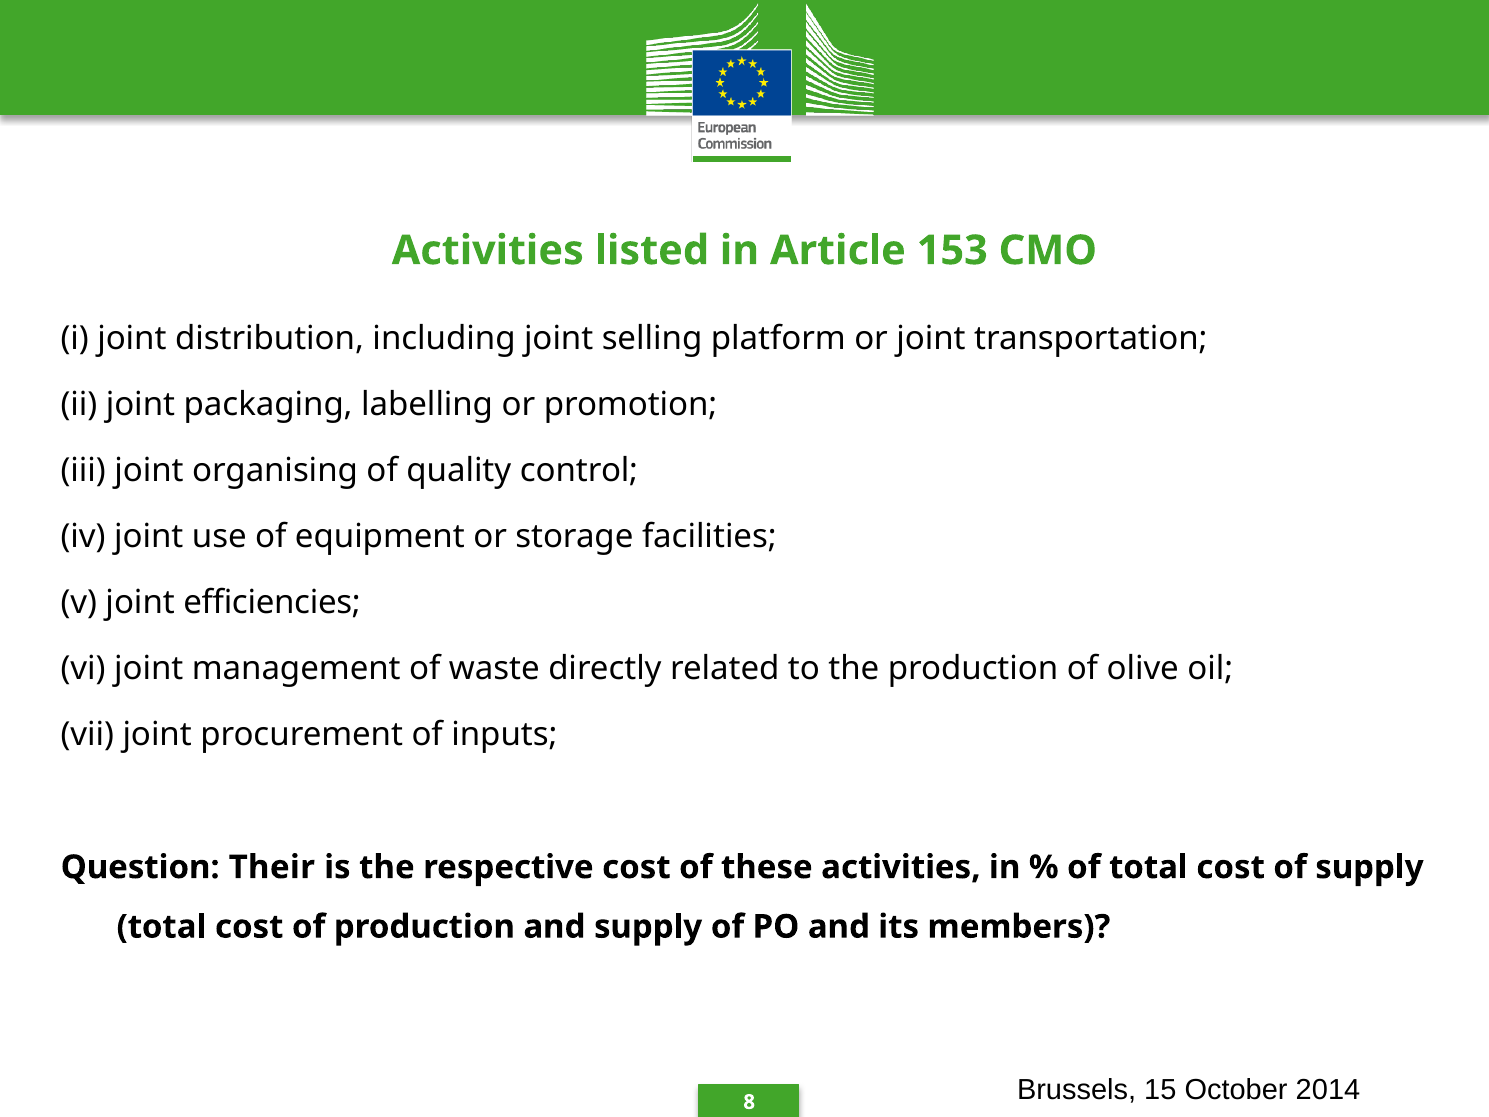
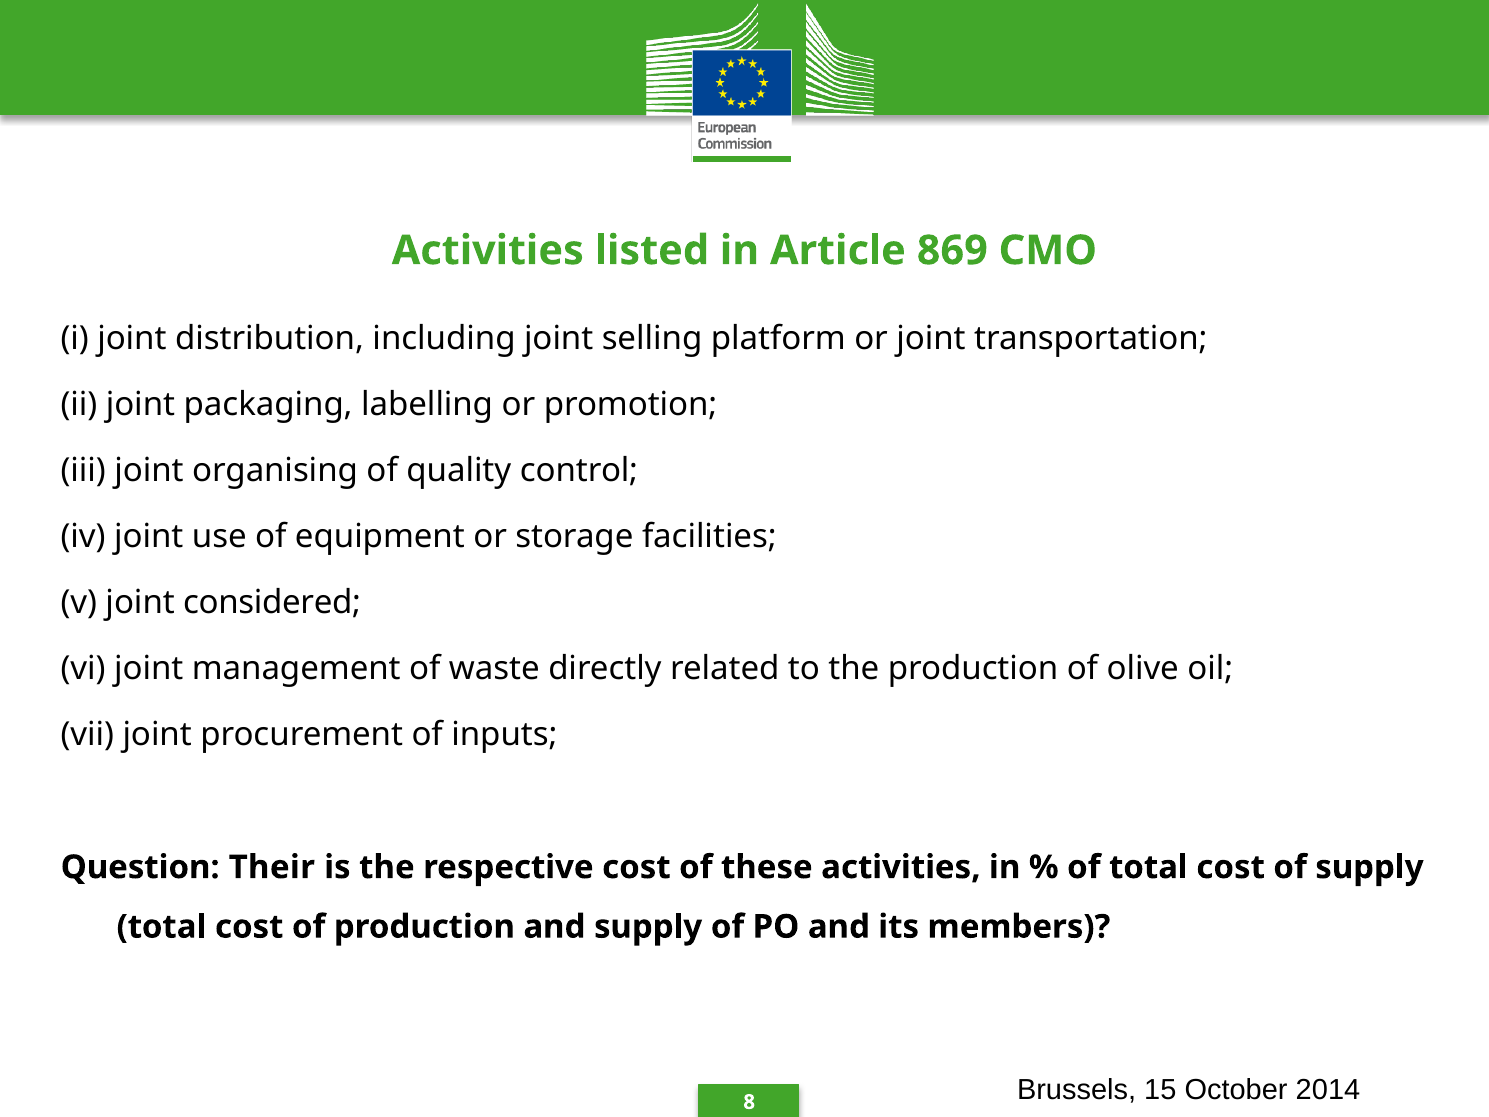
153: 153 -> 869 (952, 250)
efficiencies: efficiencies -> considered (272, 603)
